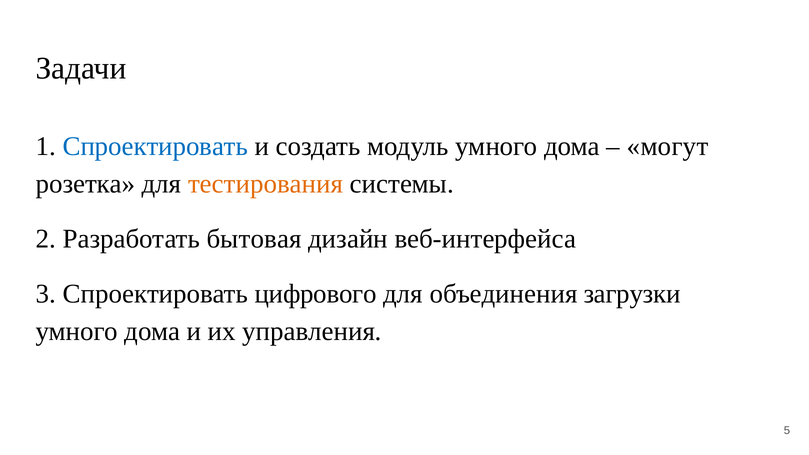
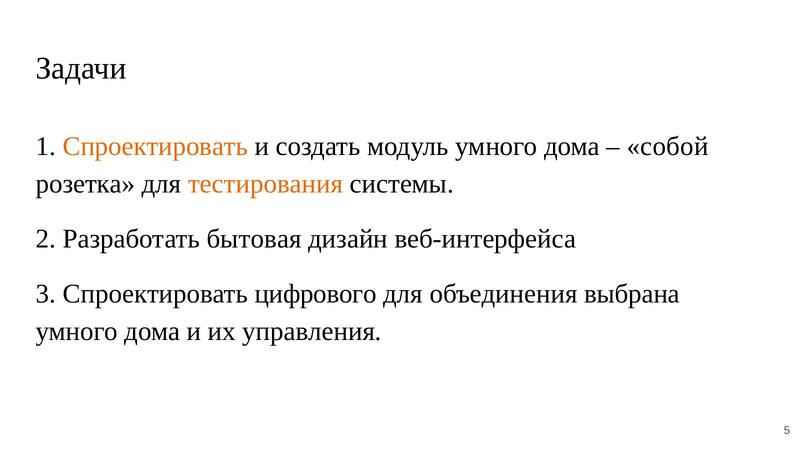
Спроектировать colour: blue -> orange (155, 147)
могут: могут -> собой (668, 147)
загрузки: загрузки -> выбрана (632, 294)
